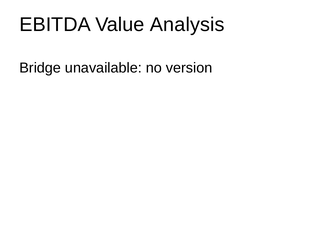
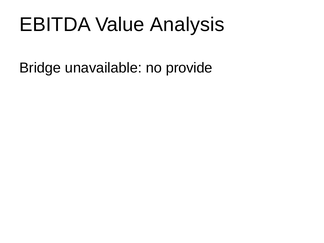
version: version -> provide (189, 68)
